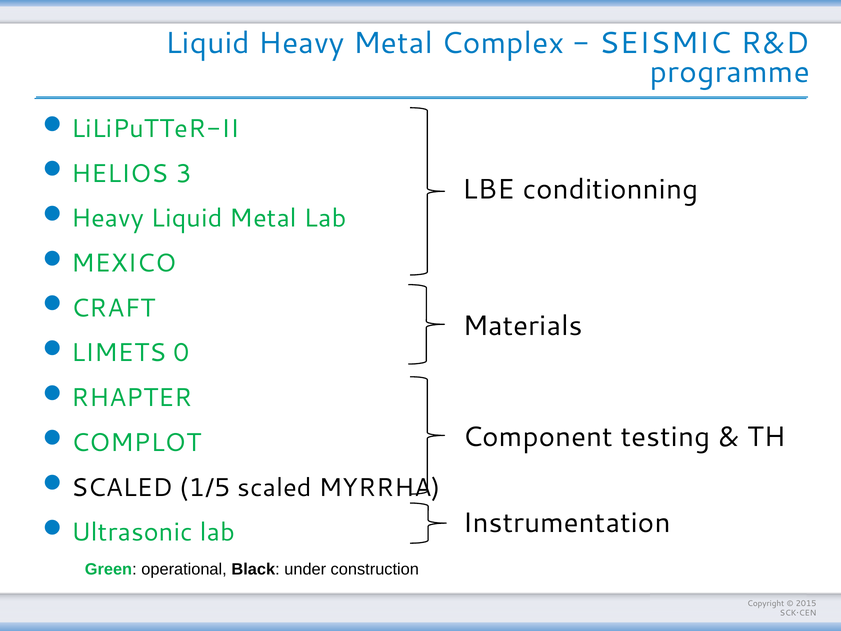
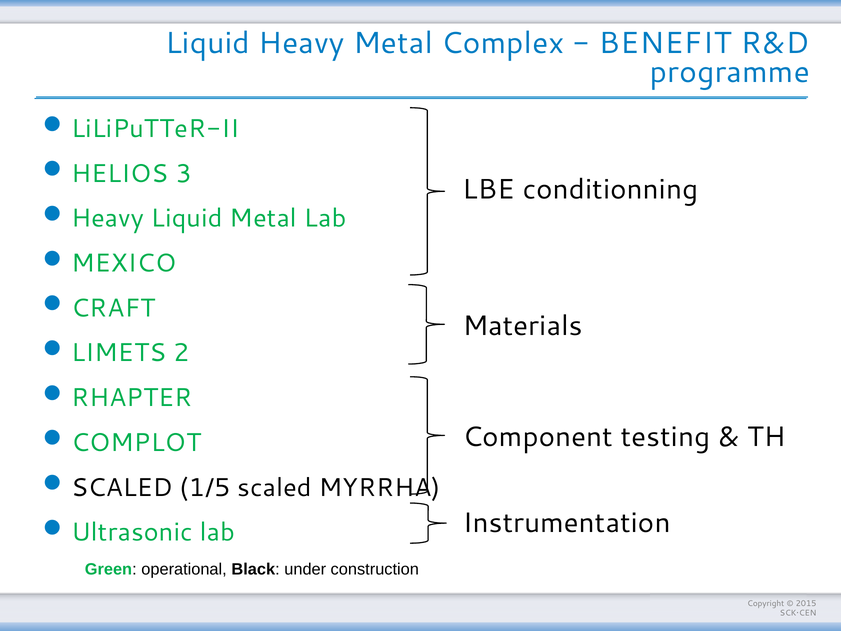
SEISMIC: SEISMIC -> BENEFIT (665, 43)
0: 0 -> 2 (181, 353)
